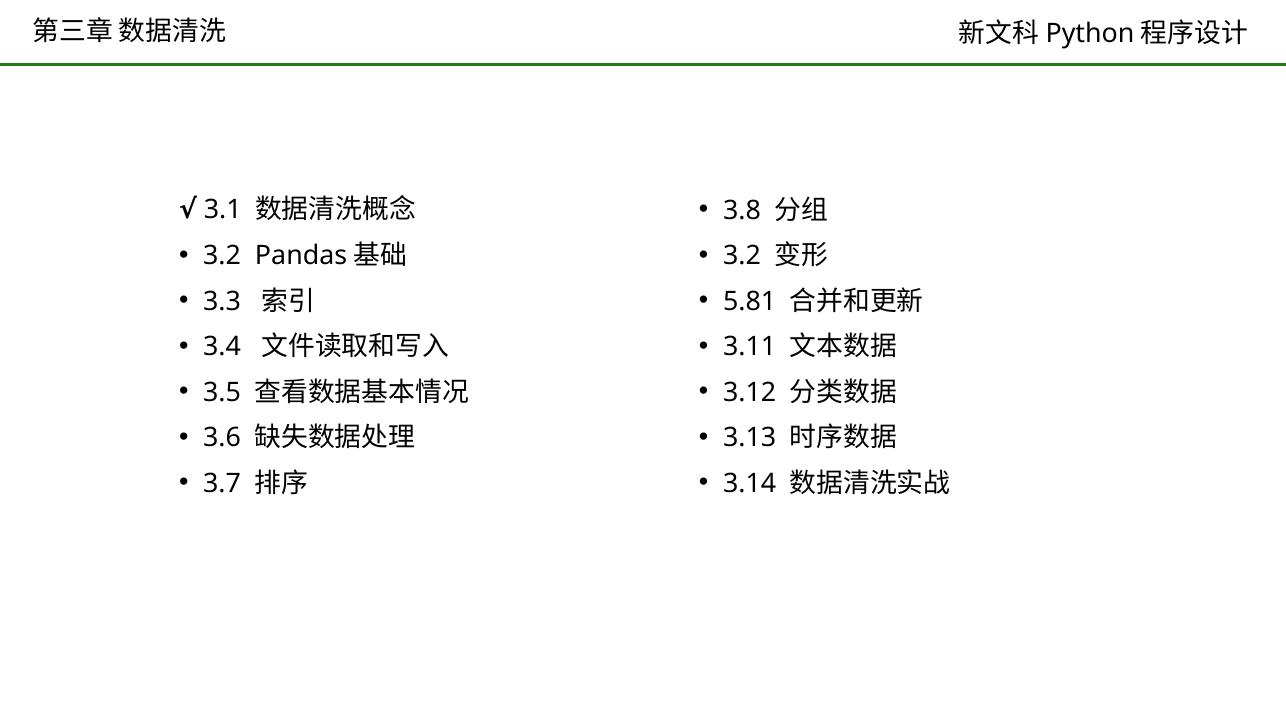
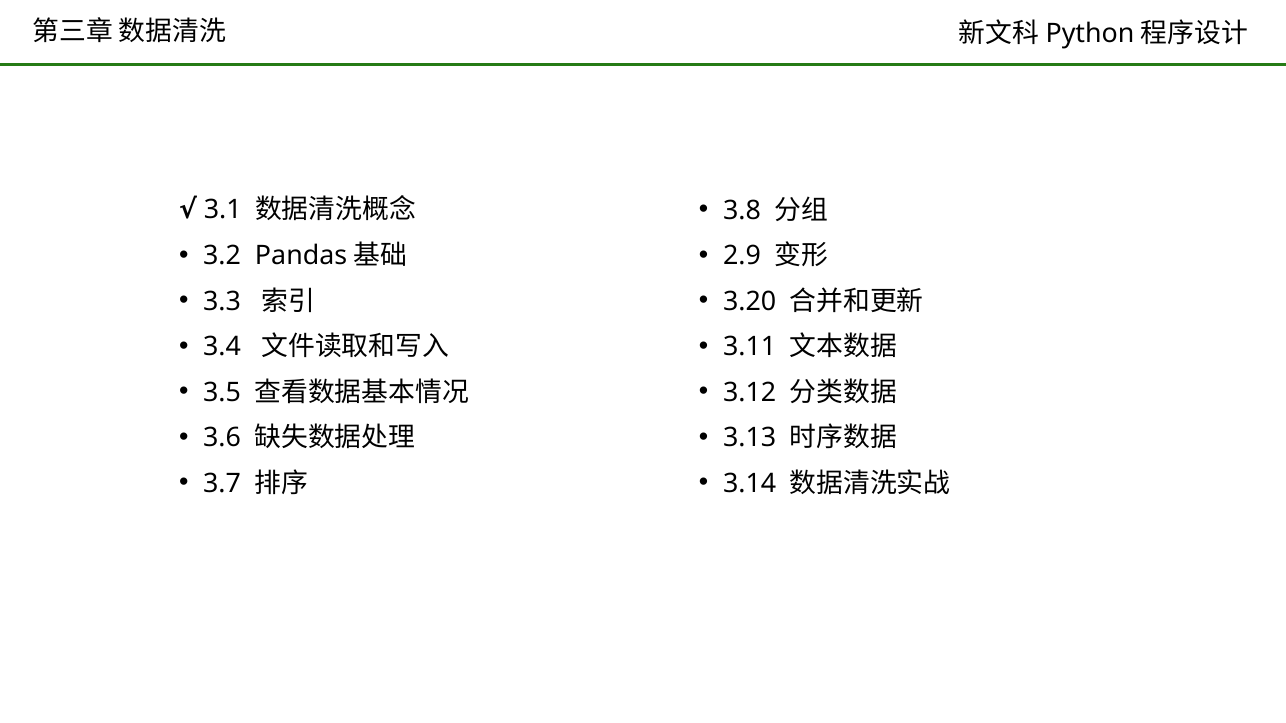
3.2: 3.2 -> 2.9 (742, 256)
5.81: 5.81 -> 3.20 (750, 301)
